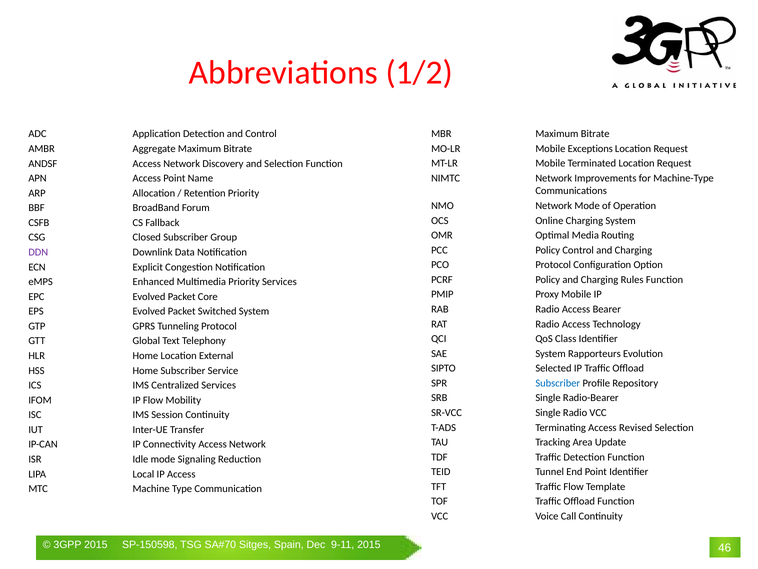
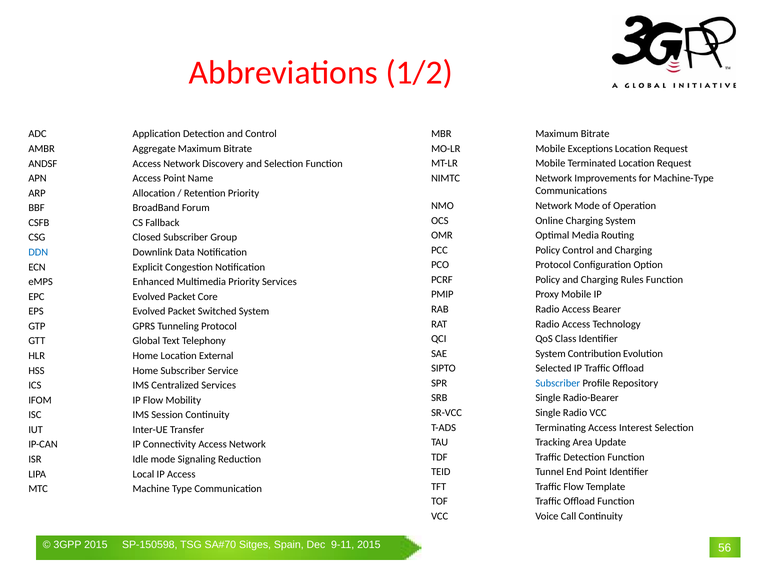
DDN colour: purple -> blue (38, 252)
Rapporteurs: Rapporteurs -> Contribution (594, 353)
Revised: Revised -> Interest (636, 427)
46: 46 -> 56 (725, 547)
